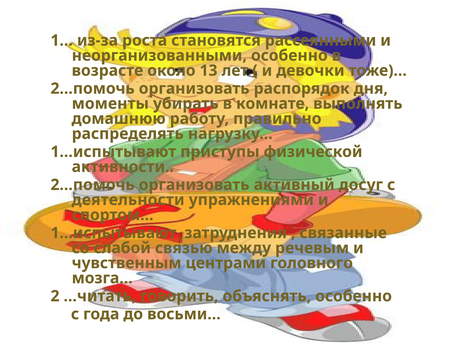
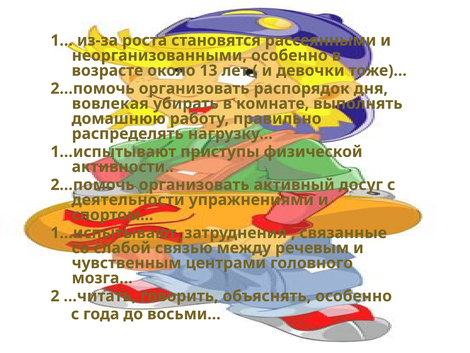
моменты: моменты -> вовлекая (110, 103)
